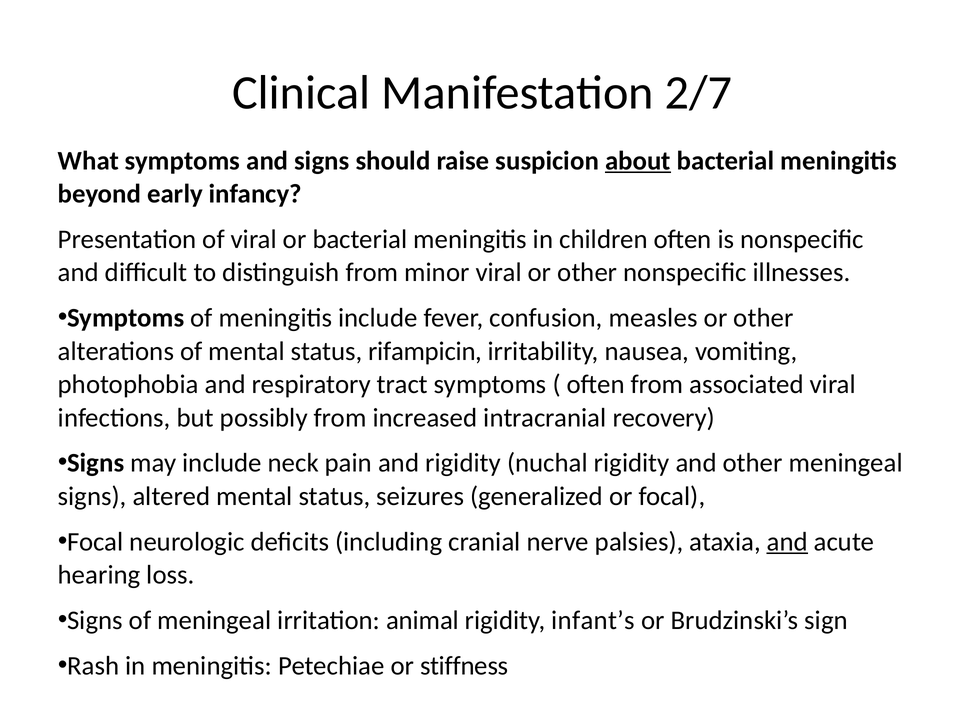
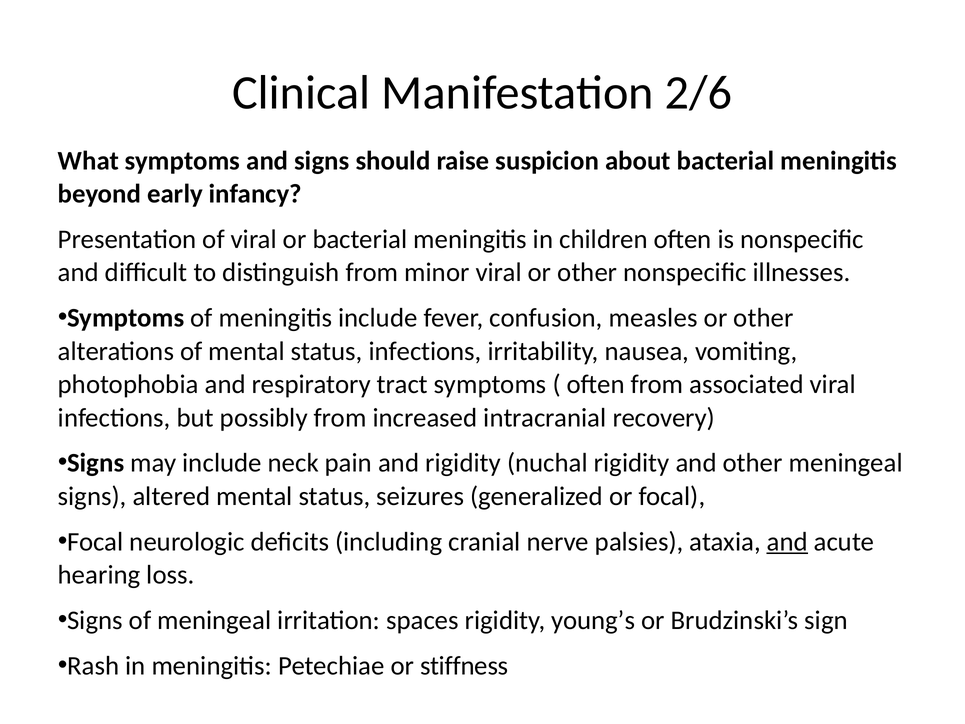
2/7: 2/7 -> 2/6 (698, 93)
about underline: present -> none (638, 161)
status rifampicin: rifampicin -> infections (425, 351)
animal: animal -> spaces (422, 620)
infant’s: infant’s -> young’s (593, 620)
